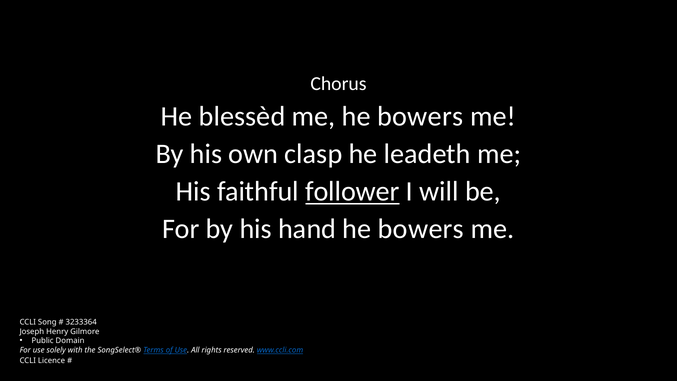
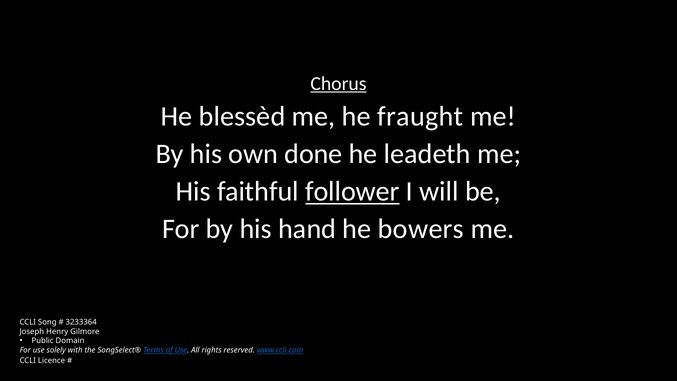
Chorus underline: none -> present (338, 84)
me he bowers: bowers -> fraught (420, 116)
clasp: clasp -> done (313, 154)
